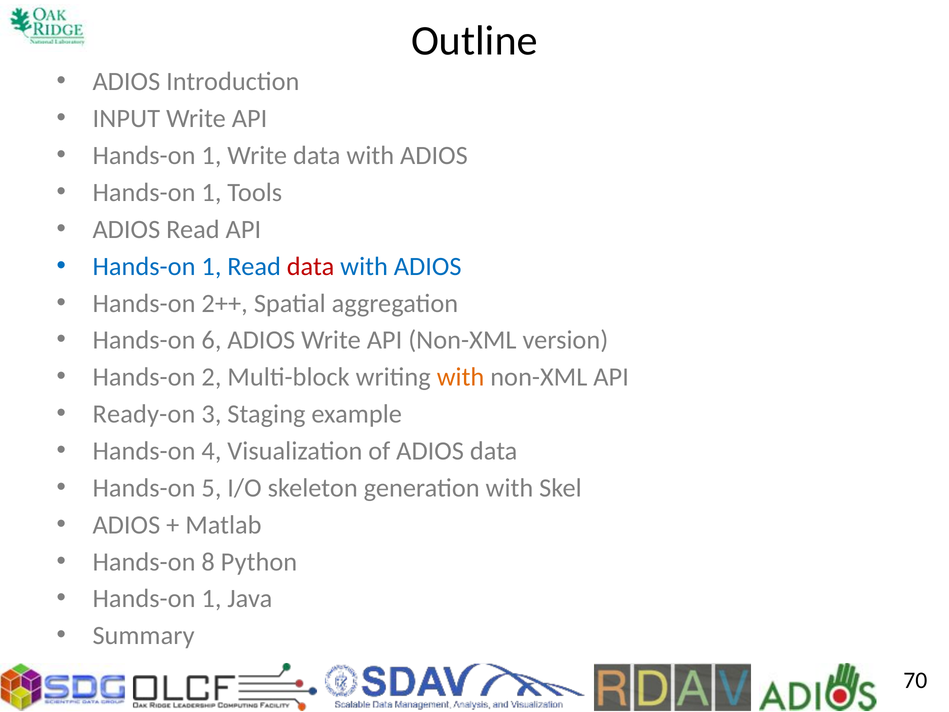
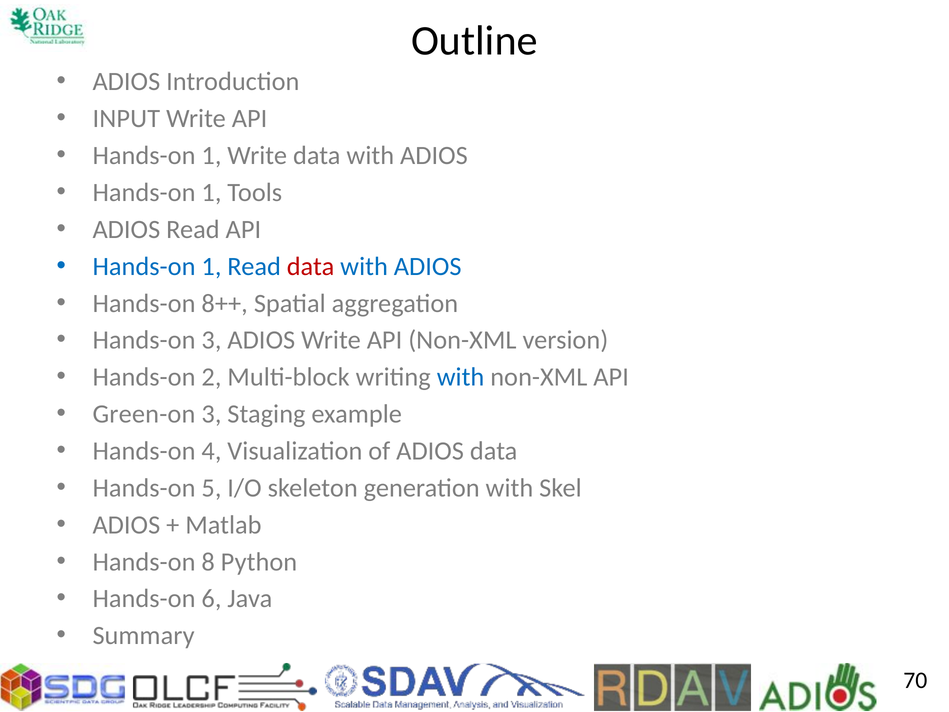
2++: 2++ -> 8++ (225, 303)
Hands-on 6: 6 -> 3 (211, 340)
with colour: orange -> blue (461, 377)
Ready-on: Ready-on -> Green-on (144, 414)
1: 1 -> 6 (211, 599)
